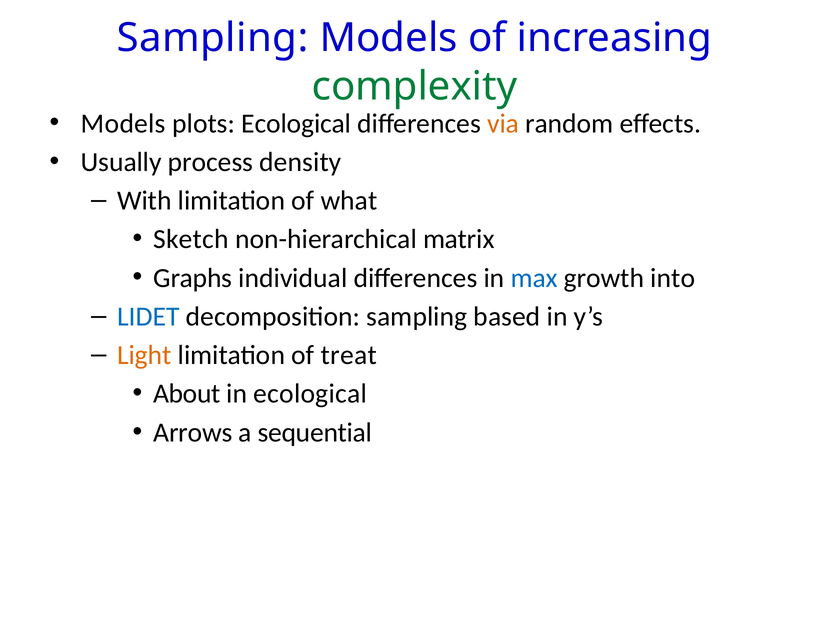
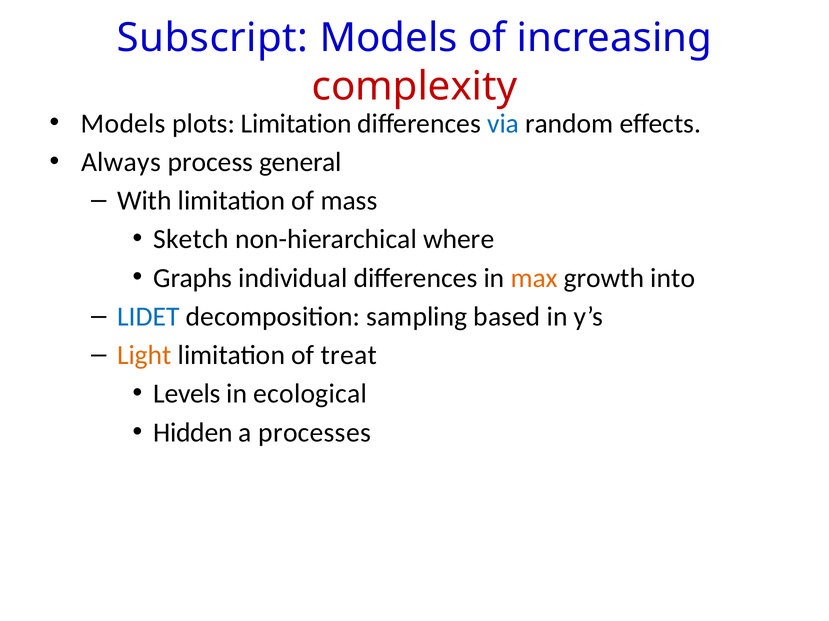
Sampling: Sampling -> Subscript (212, 38)
complexity colour: green -> red (414, 86)
plots Ecological: Ecological -> Limitation (296, 124)
via colour: orange -> blue (503, 124)
Usually: Usually -> Always (121, 162)
density: density -> general (301, 162)
what: what -> mass (349, 201)
matrix: matrix -> where (459, 240)
max colour: blue -> orange (534, 278)
About: About -> Levels (187, 394)
Arrows: Arrows -> Hidden (193, 433)
sequential: sequential -> processes (315, 433)
